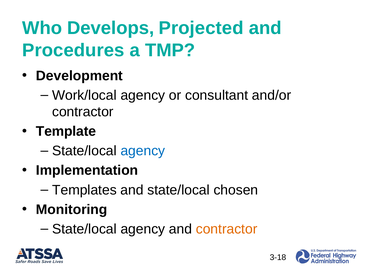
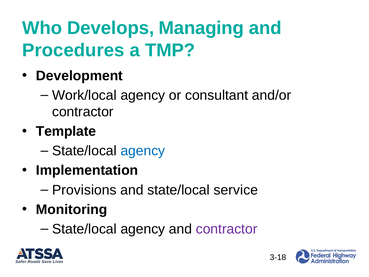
Projected: Projected -> Managing (201, 28)
Templates: Templates -> Provisions (84, 190)
chosen: chosen -> service (236, 190)
contractor colour: orange -> purple (227, 229)
